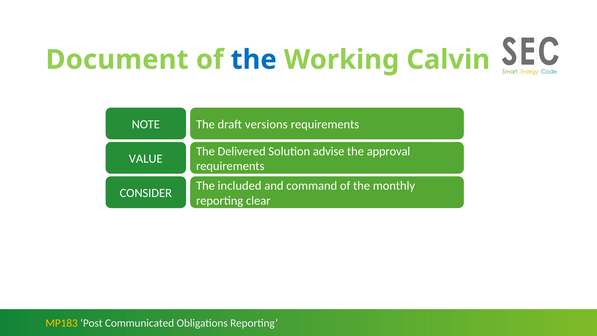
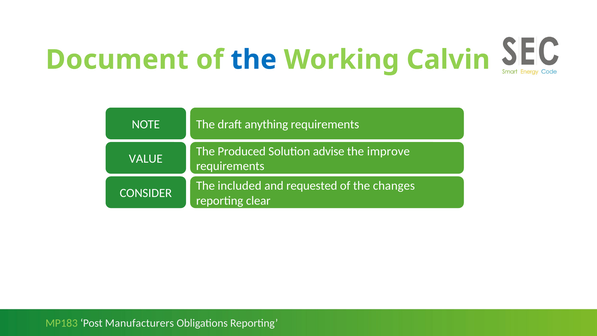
versions: versions -> anything (266, 124)
Delivered: Delivered -> Produced (242, 151)
approval: approval -> improve (388, 151)
command: command -> requested (312, 186)
monthly: monthly -> changes (394, 186)
MP183 colour: yellow -> light green (62, 323)
Communicated: Communicated -> Manufacturers (139, 323)
